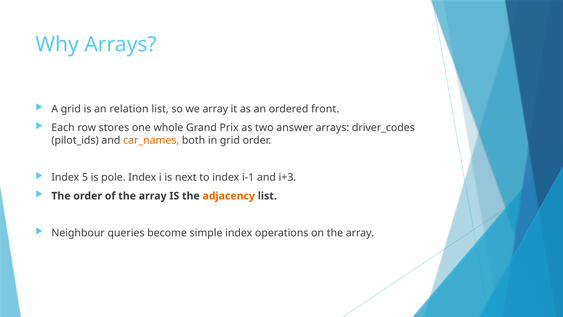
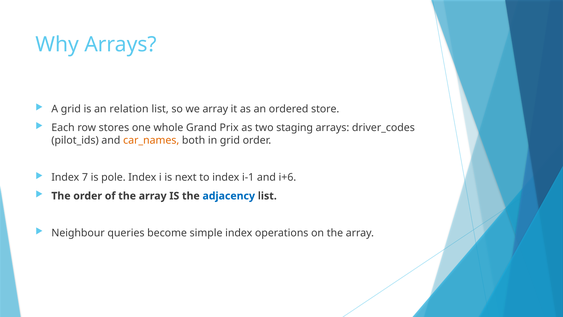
front: front -> store (325, 109)
answer: answer -> staging (295, 127)
5: 5 -> 7 (85, 177)
i+3: i+3 -> i+6 (287, 177)
adjacency colour: orange -> blue (229, 196)
